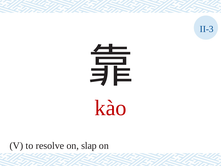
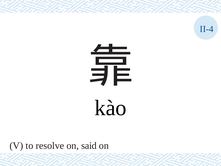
II-3: II-3 -> II-4 (207, 29)
kào colour: red -> black (111, 108)
slap: slap -> said (89, 145)
